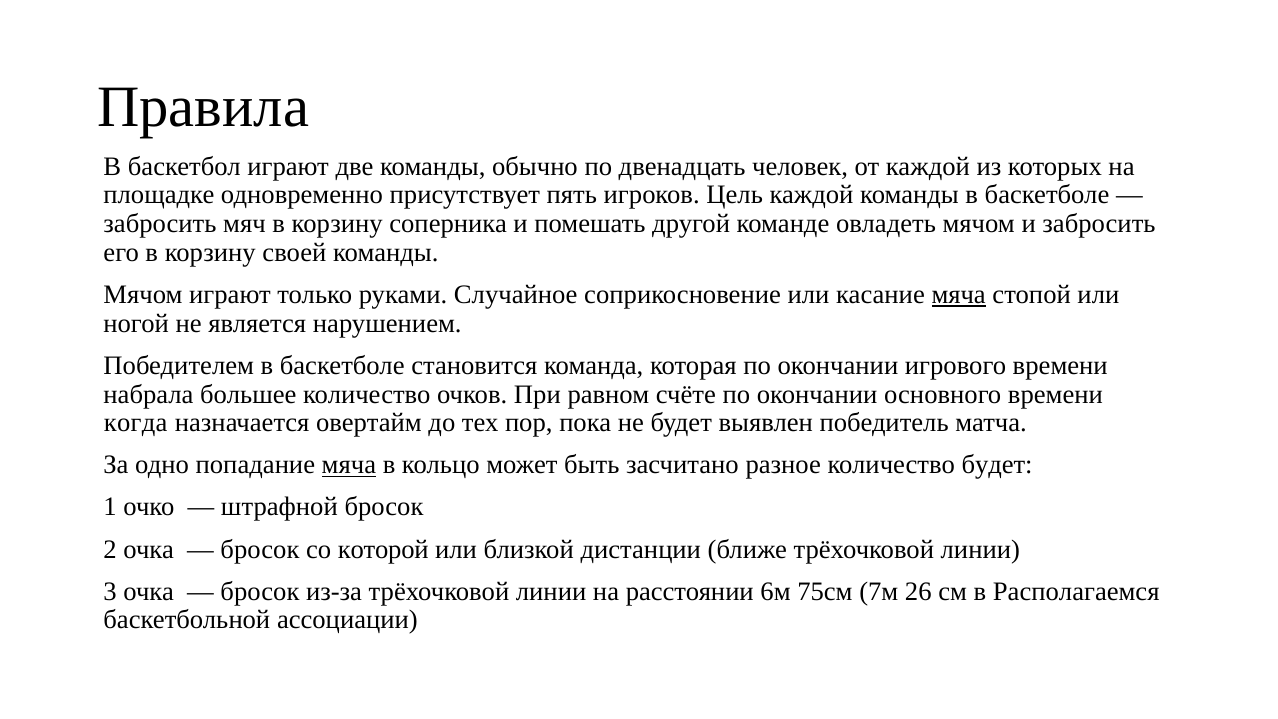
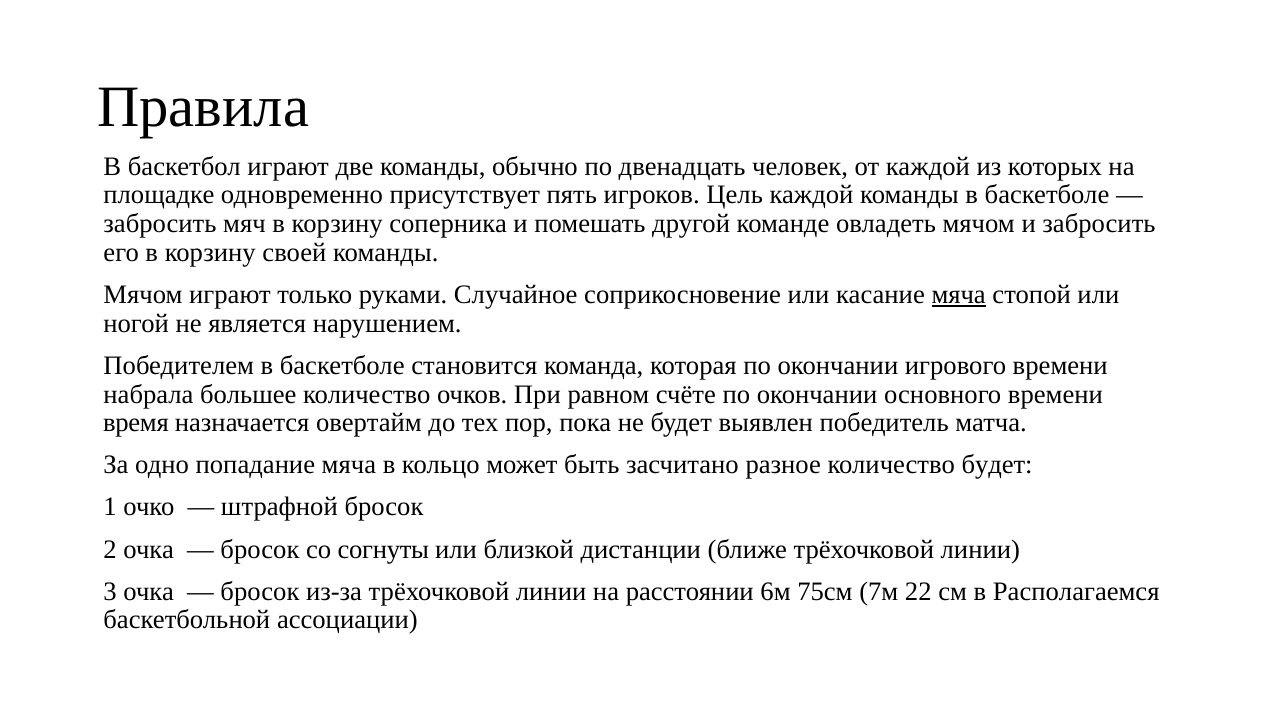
когда: когда -> время (136, 423)
мяча underline: present -> none (349, 465)
которой: которой -> согнуты (383, 549)
26: 26 -> 22 (918, 591)
